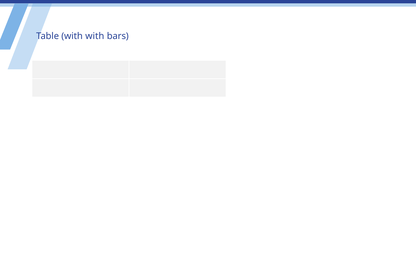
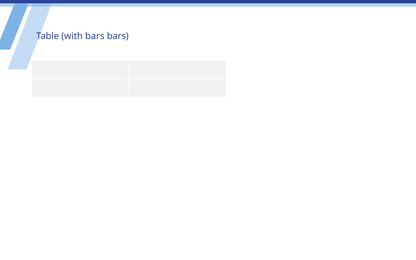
with with: with -> bars (95, 36)
